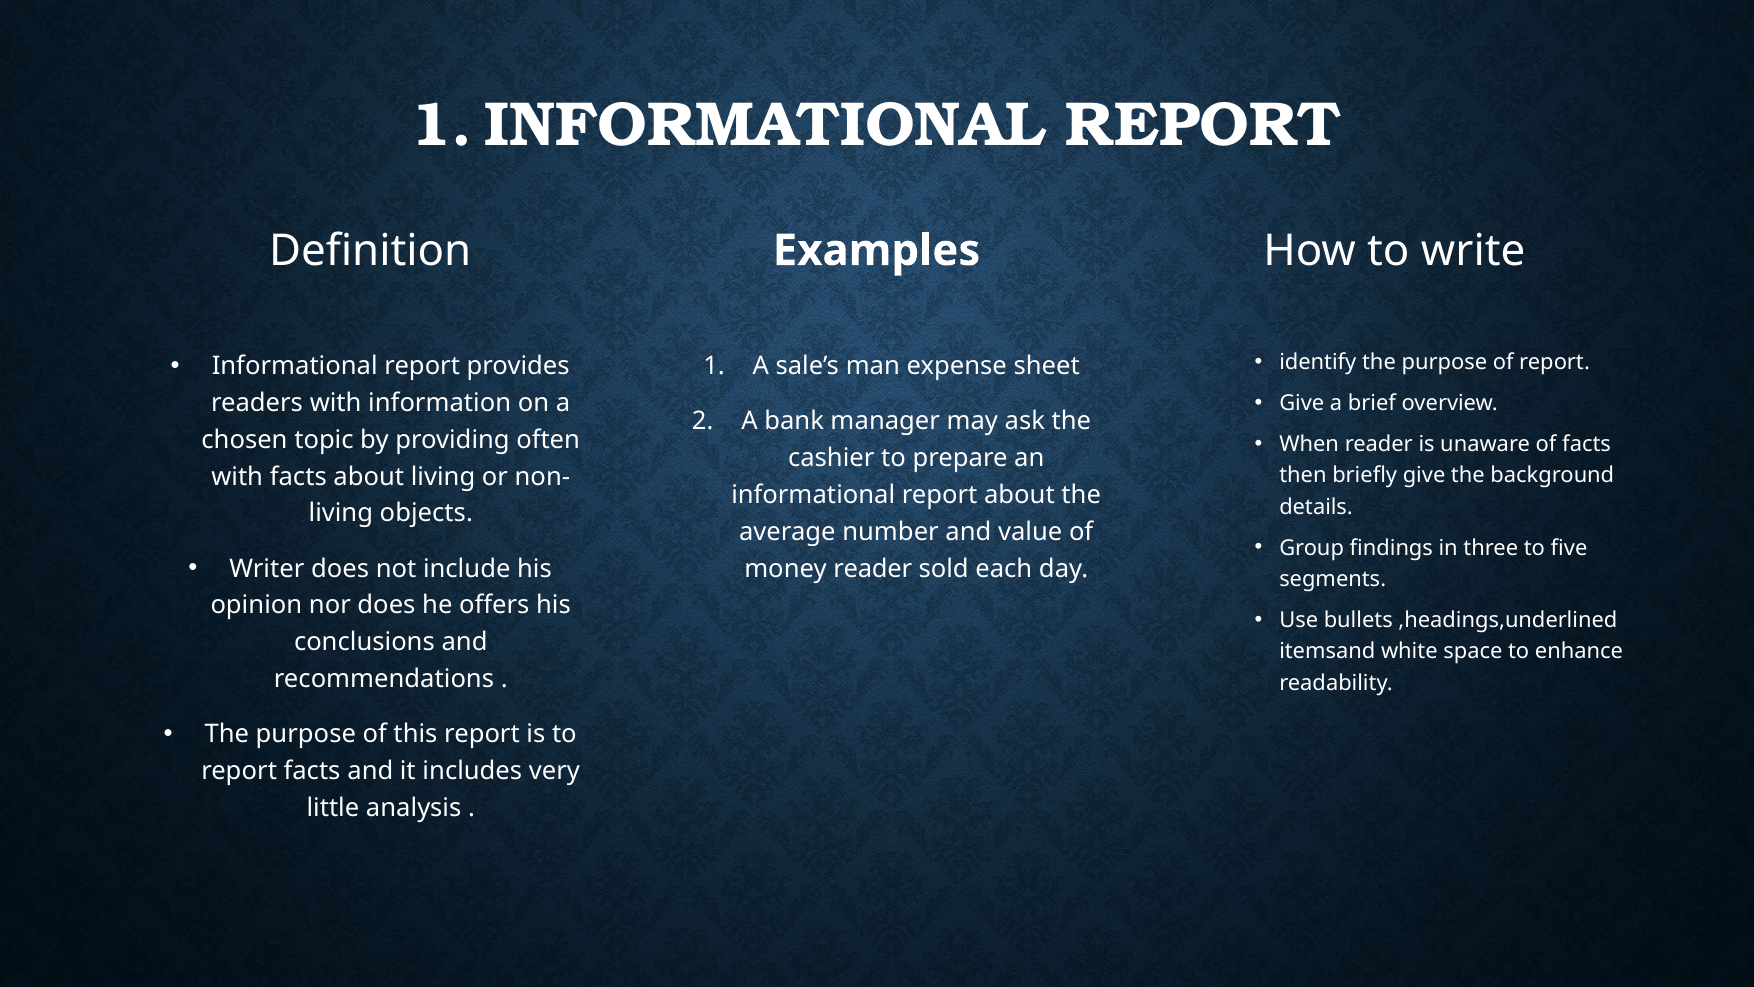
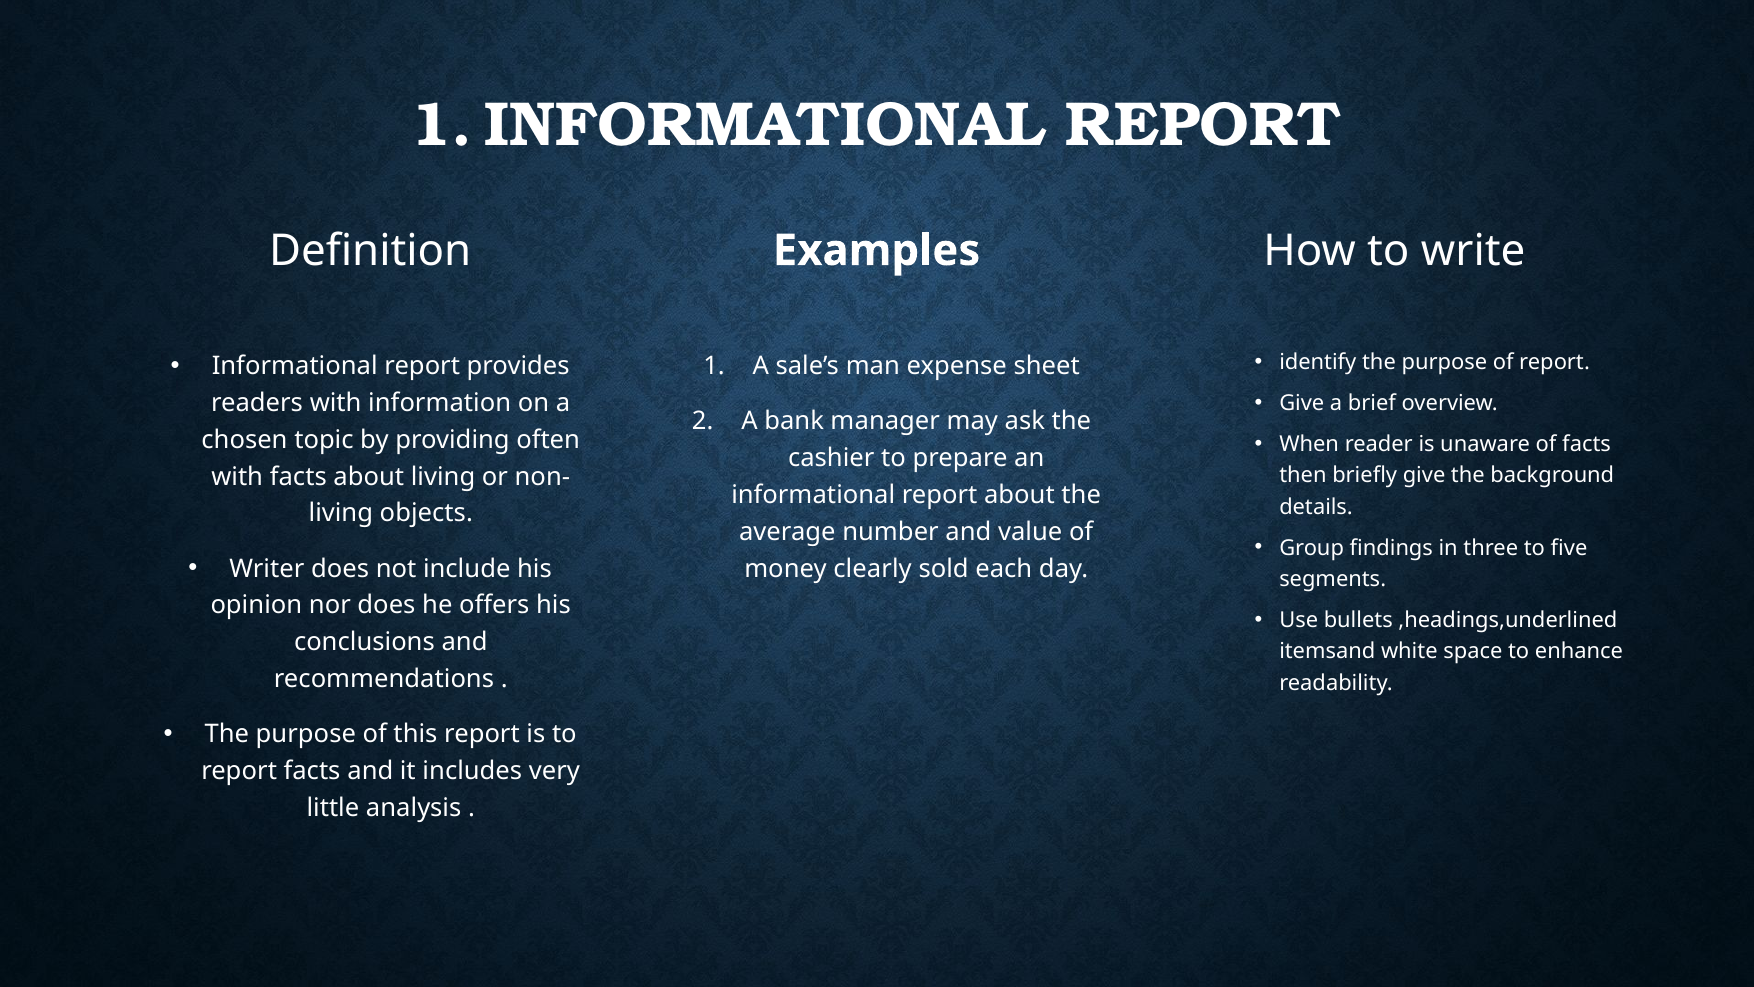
money reader: reader -> clearly (873, 569)
